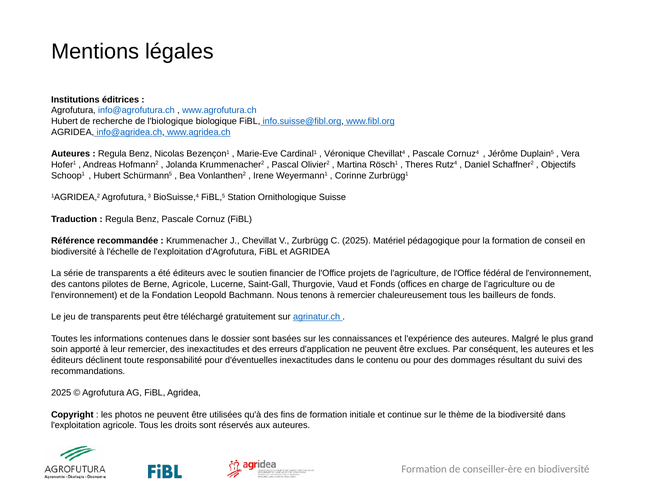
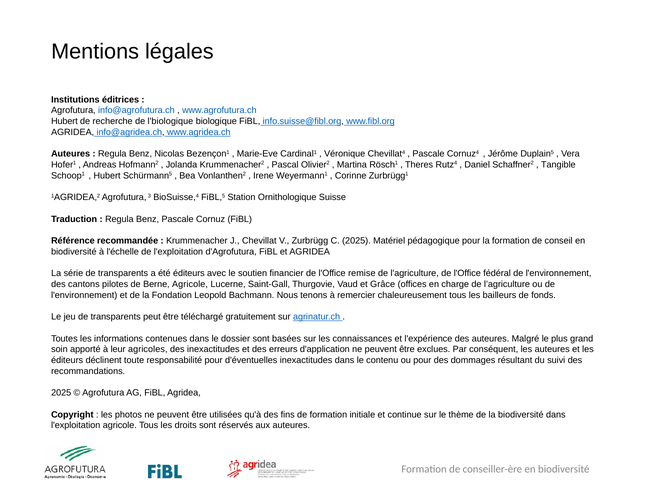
Objectifs: Objectifs -> Tangible (558, 165)
projets: projets -> remise (362, 273)
et Fonds: Fonds -> Grâce (383, 284)
leur remercier: remercier -> agricoles (148, 349)
